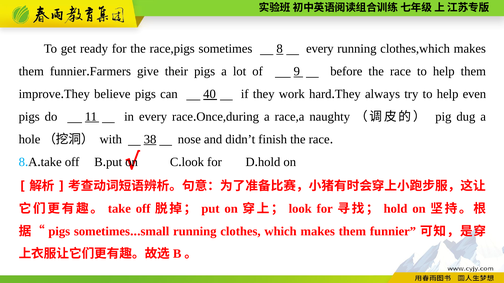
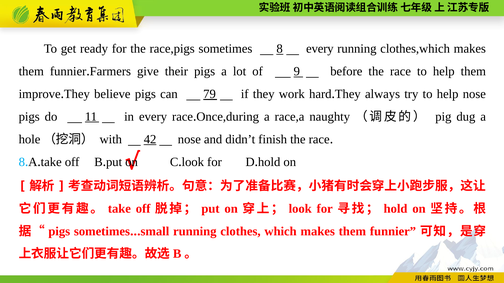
40: 40 -> 79 (210, 94)
help even: even -> nose (474, 94)
38: 38 -> 42 (150, 139)
